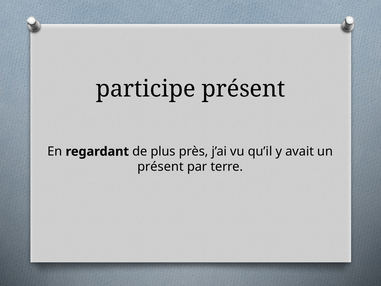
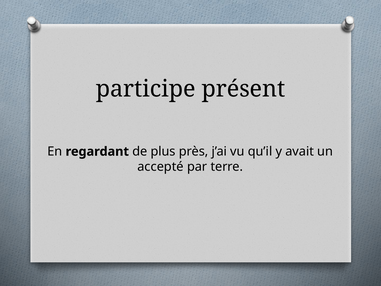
présent: présent -> accepté (160, 167)
